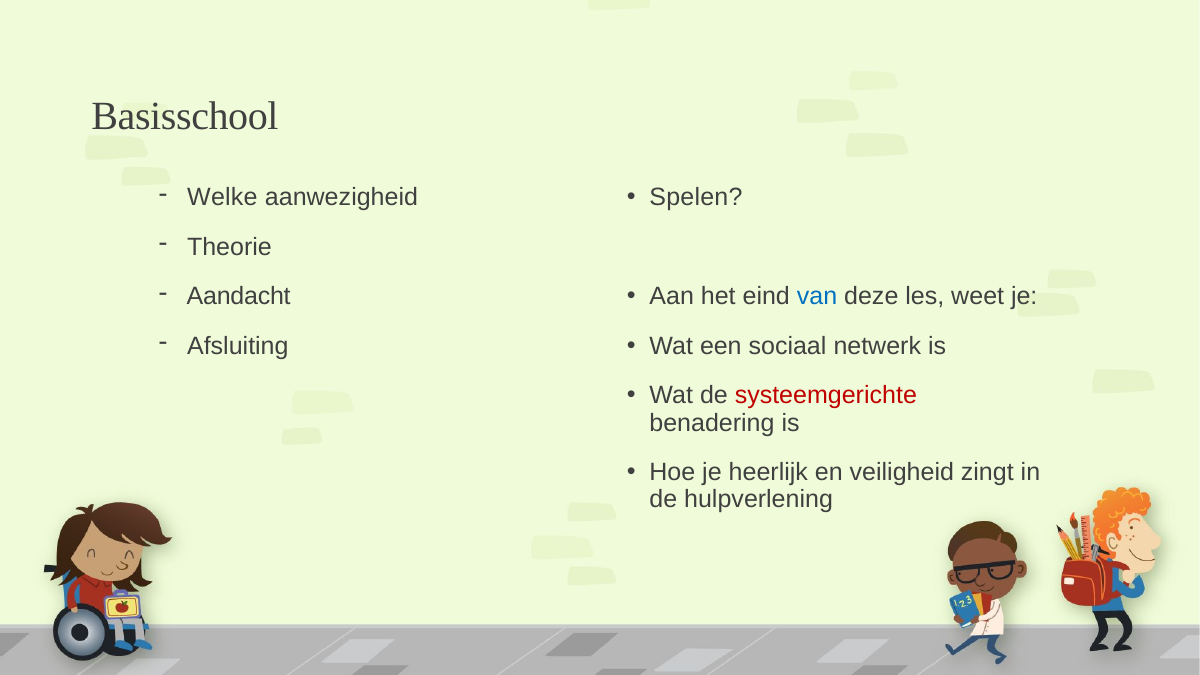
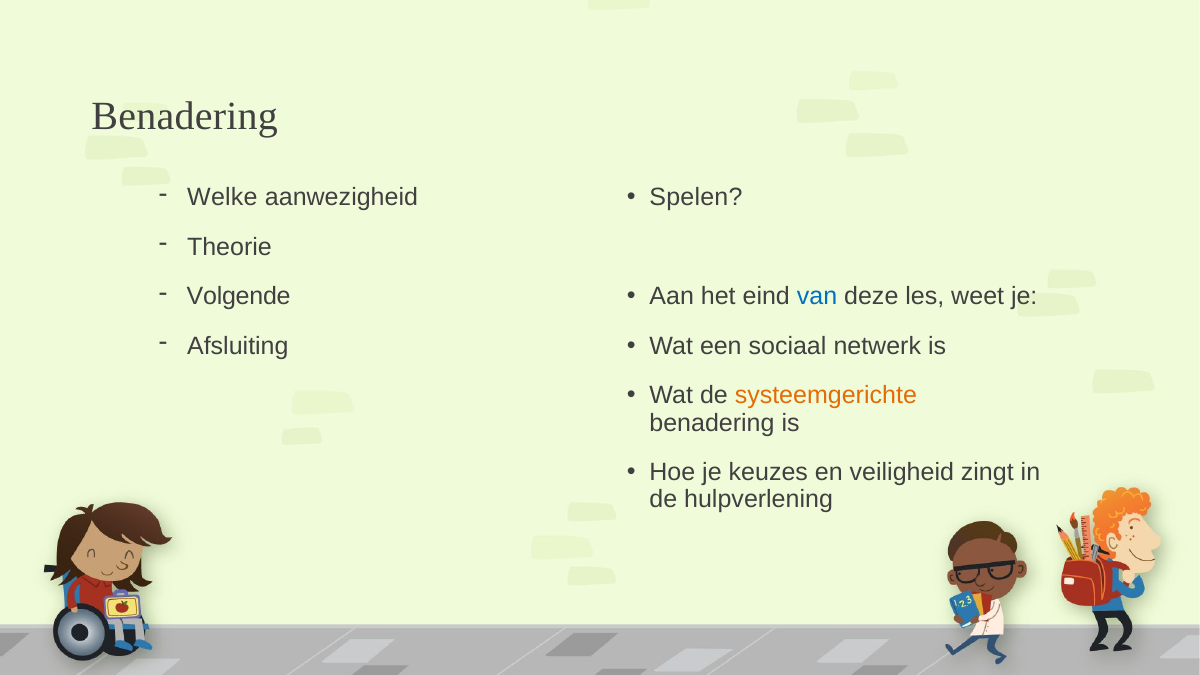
Basisschool: Basisschool -> Benadering (185, 116)
Aandacht: Aandacht -> Volgende (239, 297)
systeemgerichte colour: red -> orange (826, 396)
heerlijk: heerlijk -> keuzes (768, 472)
